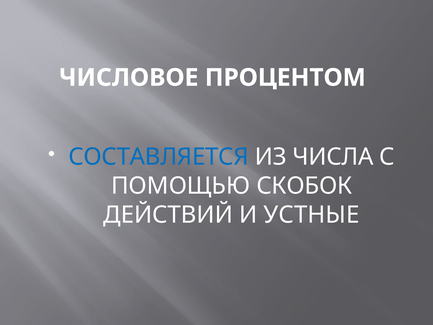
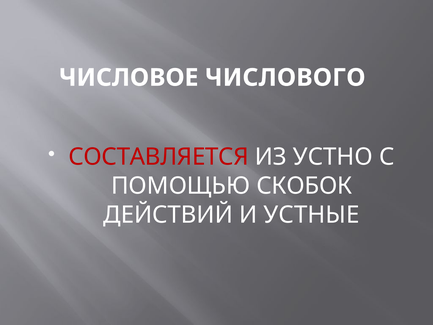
ПРОЦЕНТОМ: ПРОЦЕНТОМ -> ЧИСЛОВОГО (285, 78)
СОСТАВЛЯЕТСЯ colour: blue -> red (159, 157)
ЧИСЛА: ЧИСЛА -> УСТНО (333, 157)
